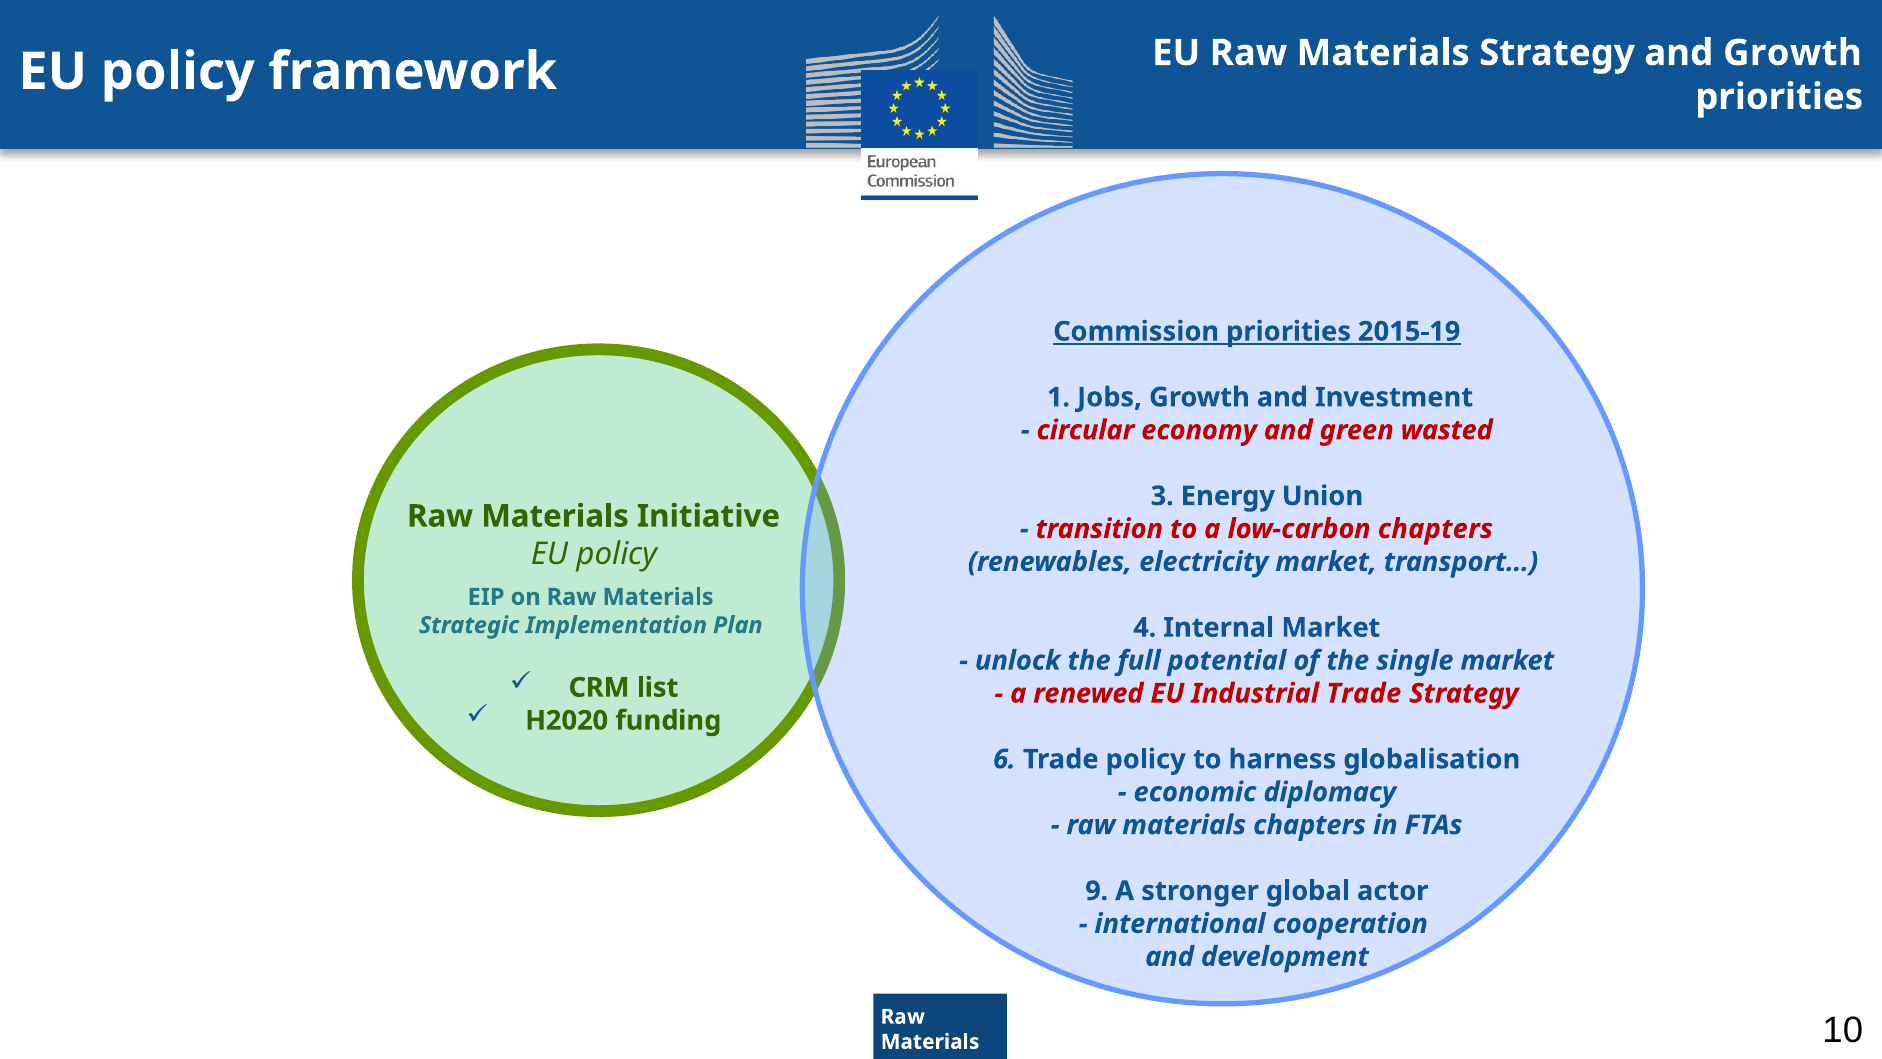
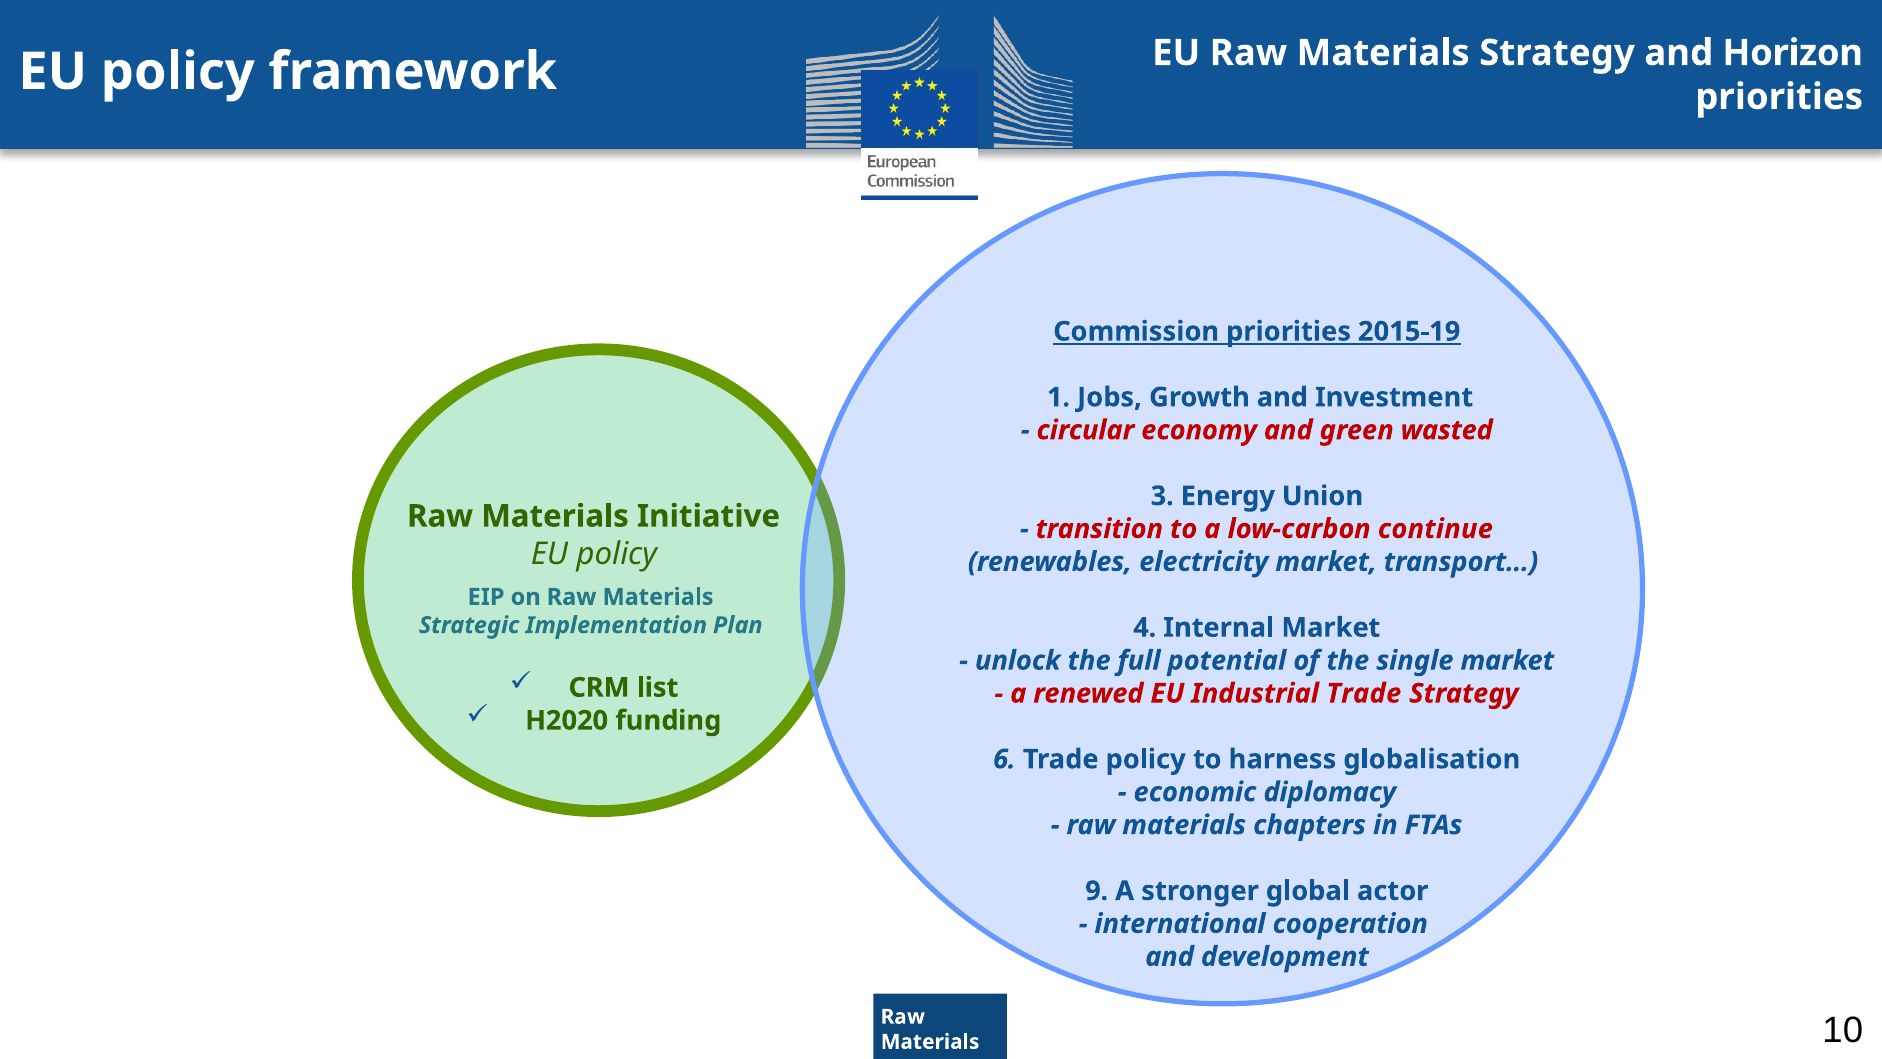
and Growth: Growth -> Horizon (1793, 53)
low-carbon chapters: chapters -> continue (1435, 529)
